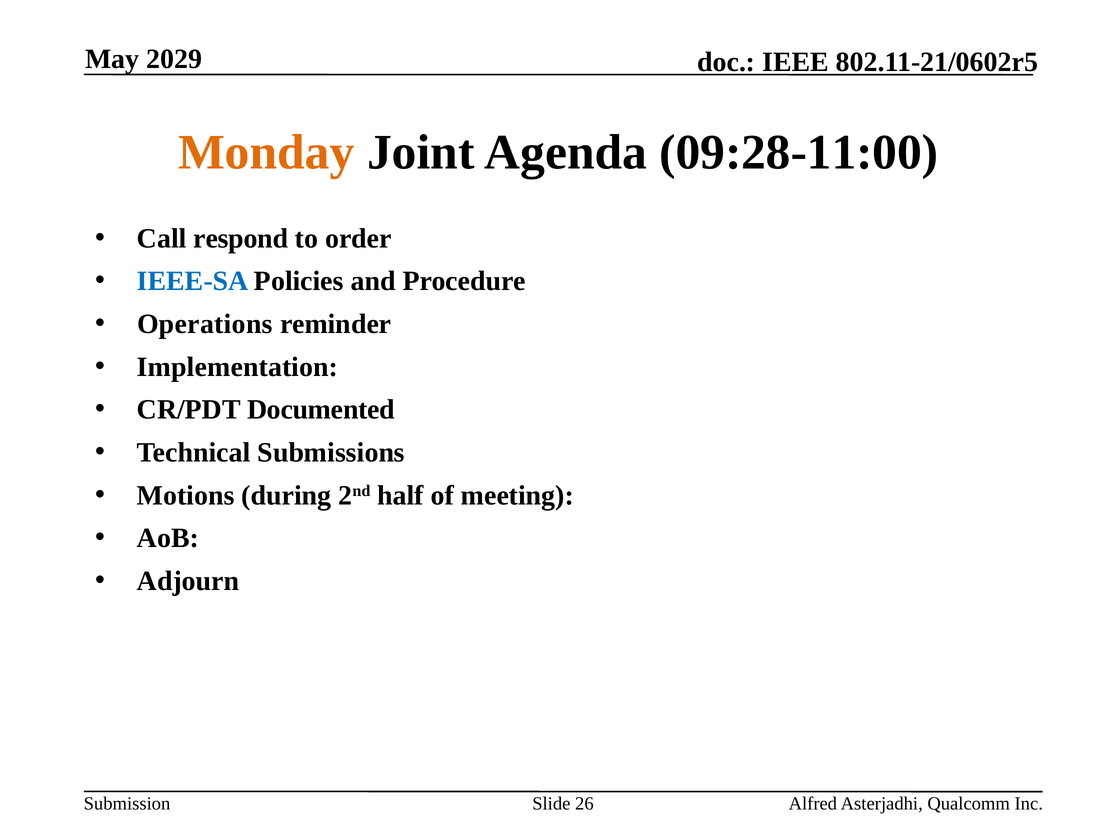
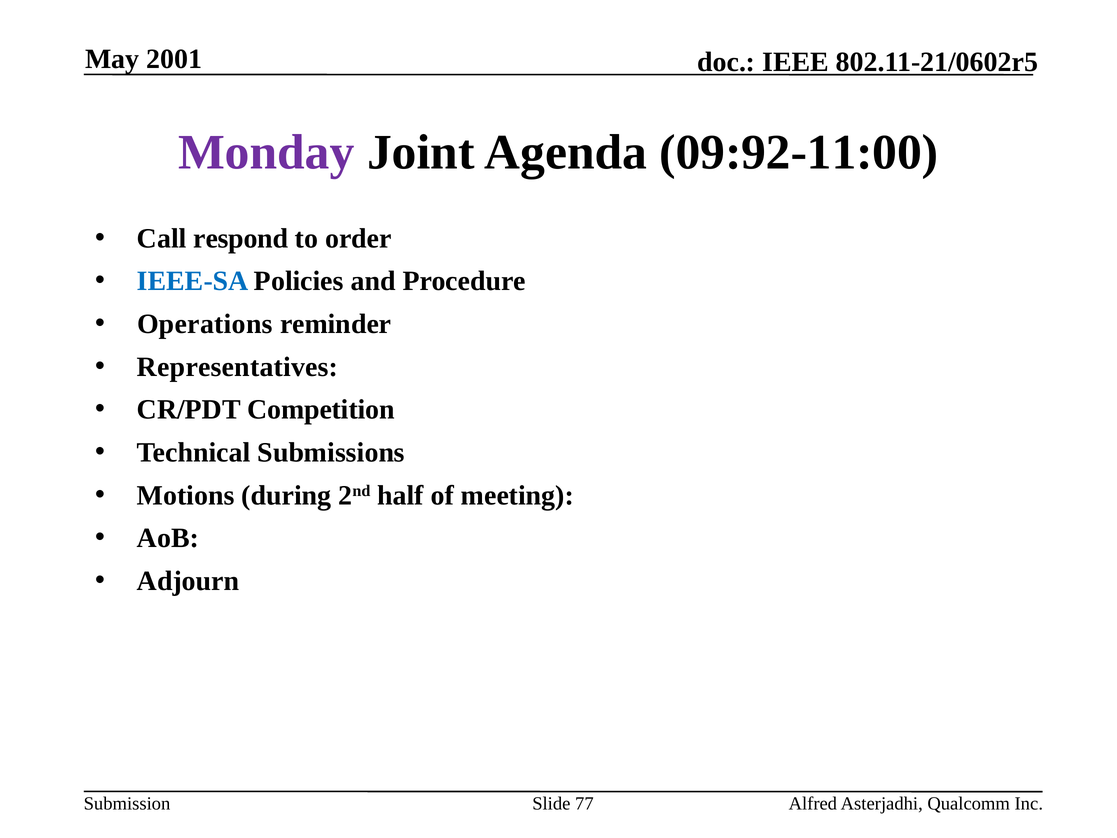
2029: 2029 -> 2001 (174, 59)
Monday colour: orange -> purple (266, 152)
09:28-11:00: 09:28-11:00 -> 09:92-11:00 (799, 152)
Implementation: Implementation -> Representatives (238, 367)
Documented: Documented -> Competition (321, 410)
26: 26 -> 77 (584, 803)
